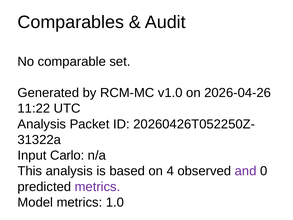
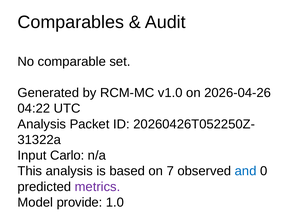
11:22: 11:22 -> 04:22 (34, 108)
4: 4 -> 7 (170, 171)
and colour: purple -> blue (246, 171)
Model metrics: metrics -> provide (79, 202)
